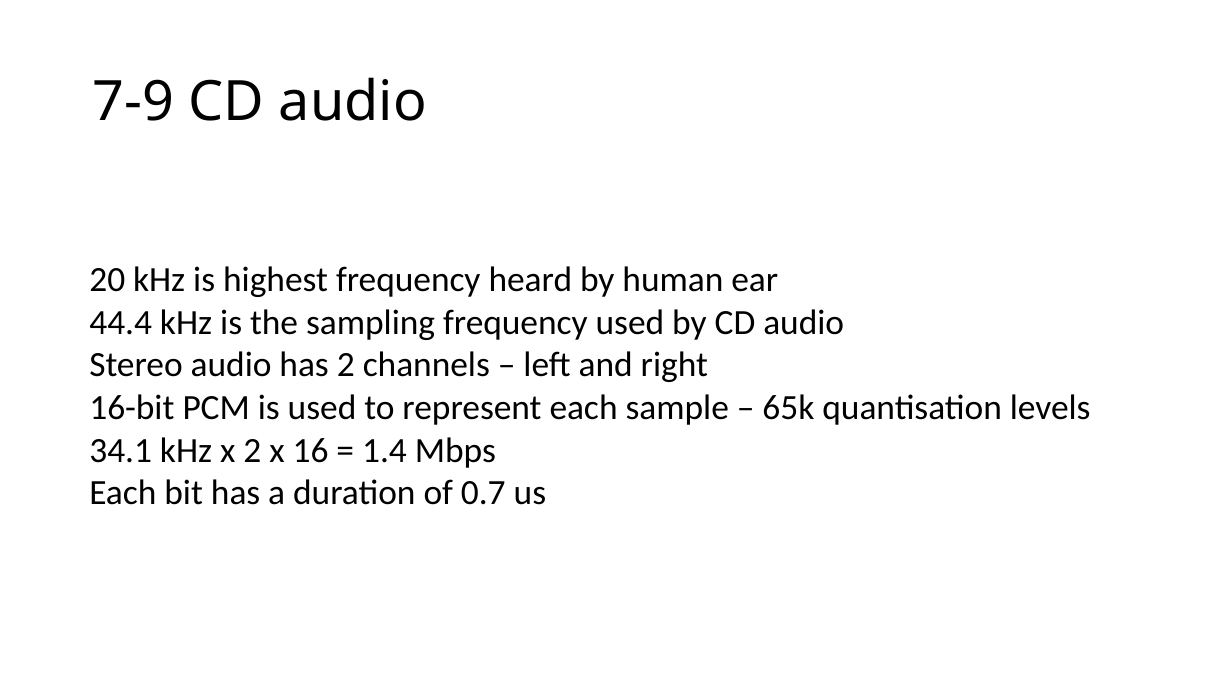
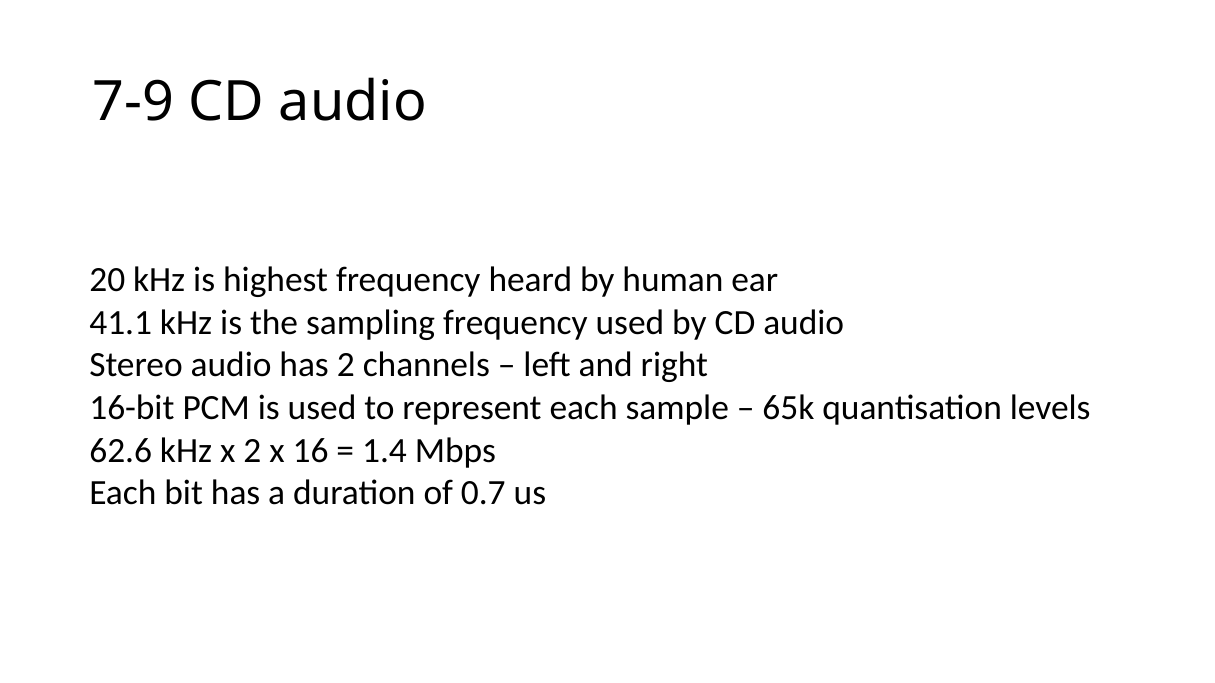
44.4: 44.4 -> 41.1 (121, 323)
34.1: 34.1 -> 62.6 (121, 451)
